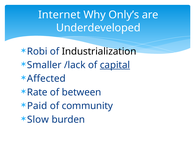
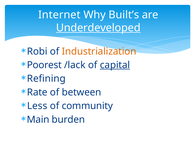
Only’s: Only’s -> Built’s (124, 15)
Underdeveloped underline: none -> present (98, 28)
Industrialization colour: black -> orange (99, 51)
Smaller: Smaller -> Poorest (44, 65)
Affected: Affected -> Refining (46, 79)
Paid: Paid -> Less (37, 106)
Slow: Slow -> Main (38, 120)
